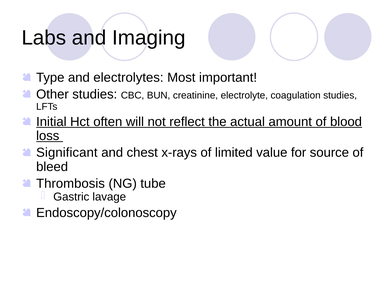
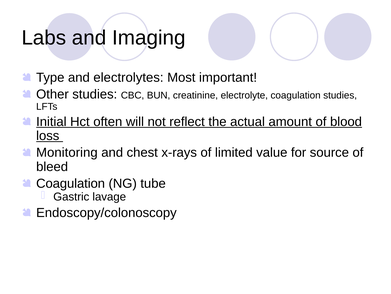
Significant: Significant -> Monitoring (67, 152)
Thrombosis: Thrombosis -> Coagulation (71, 183)
